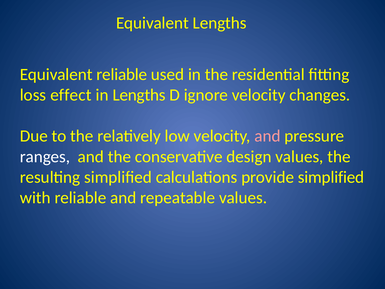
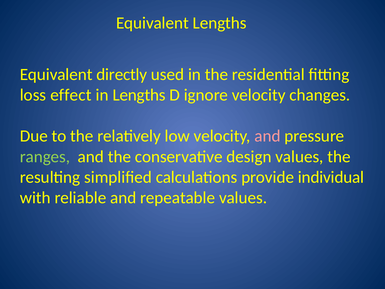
Equivalent reliable: reliable -> directly (122, 74)
ranges colour: white -> light green (45, 156)
provide simplified: simplified -> individual (331, 177)
